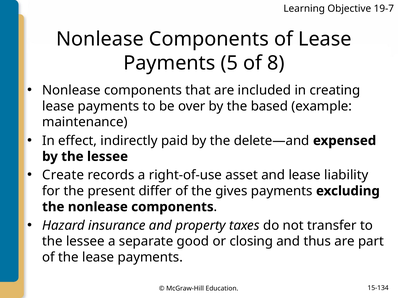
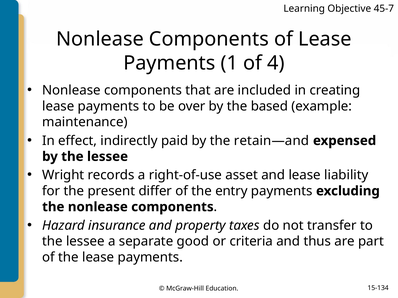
19-7: 19-7 -> 45-7 (384, 9)
5: 5 -> 1 (229, 63)
8: 8 -> 4 (276, 63)
delete—and: delete—and -> retain—and (271, 141)
Create: Create -> Wright (63, 175)
gives: gives -> entry (231, 191)
closing: closing -> criteria (251, 242)
